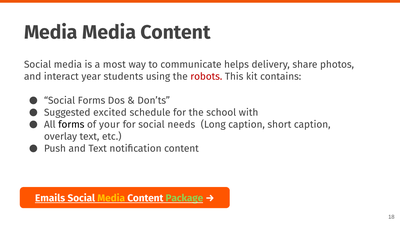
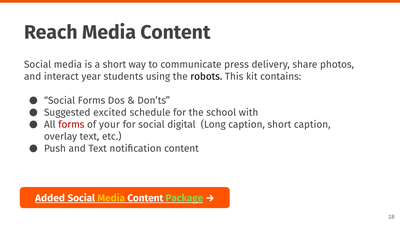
Media: Media -> Reach (51, 32)
a most: most -> short (114, 65)
helps: helps -> press (236, 65)
robots colour: red -> black (206, 77)
forms colour: black -> red (71, 125)
needs: needs -> digital (181, 125)
Emails: Emails -> Added (50, 198)
